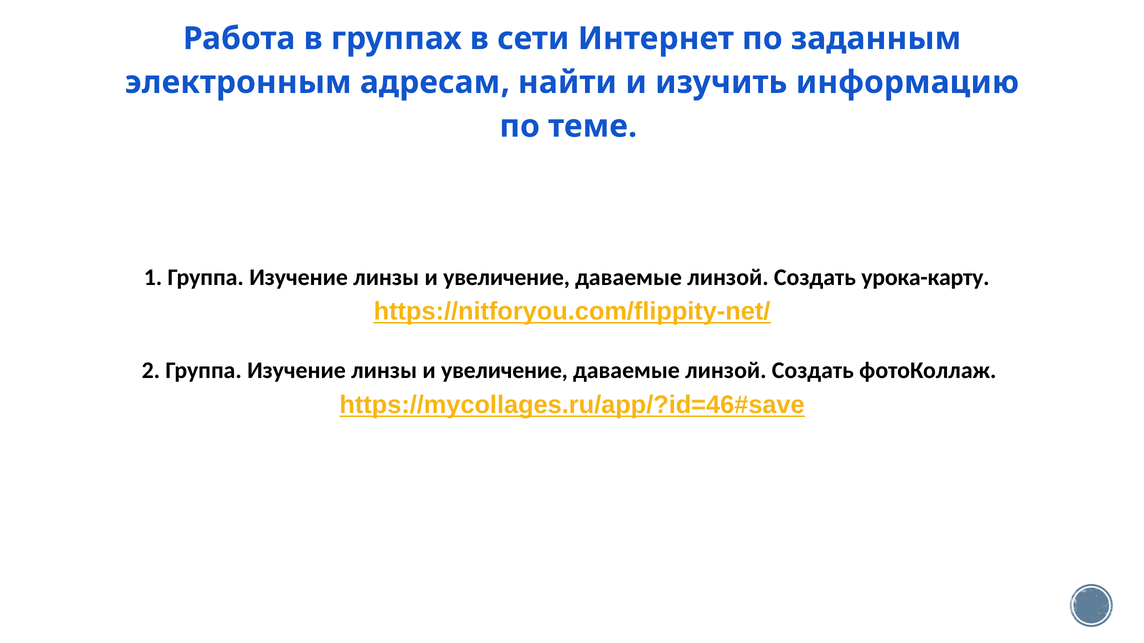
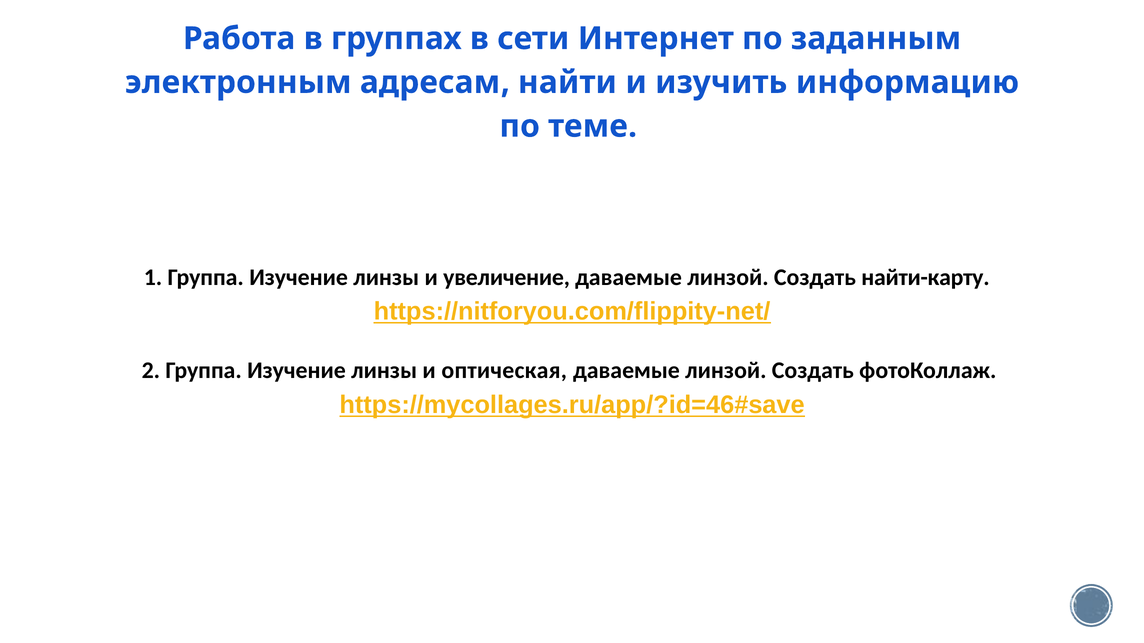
урока-карту: урока-карту -> найти-карту (925, 278)
увеличение: увеличение -> оптическая (504, 371)
